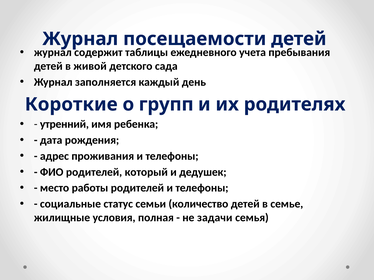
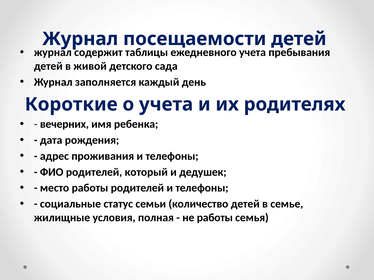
о групп: групп -> учета (166, 105)
утренний: утренний -> вечерних (64, 124)
не задачи: задачи -> работы (215, 218)
